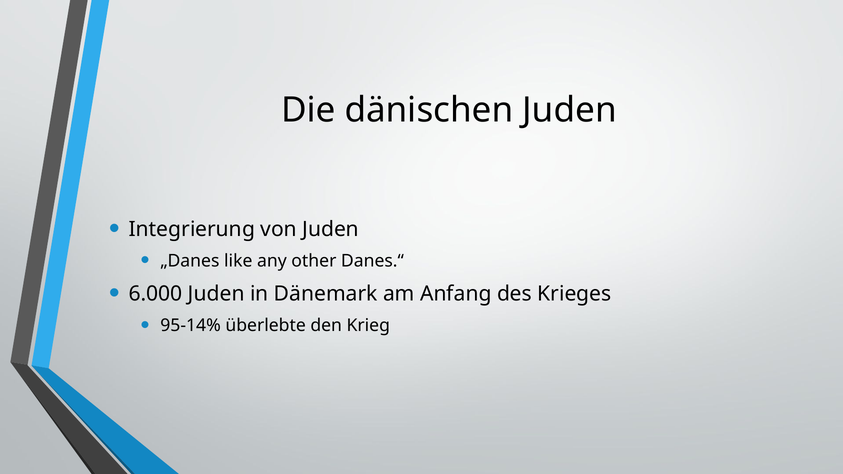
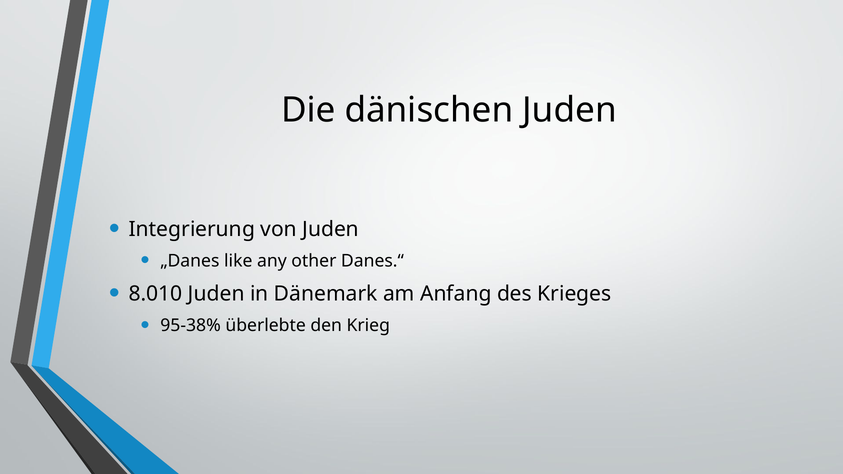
6.000: 6.000 -> 8.010 (156, 294)
95-14%: 95-14% -> 95-38% (191, 326)
